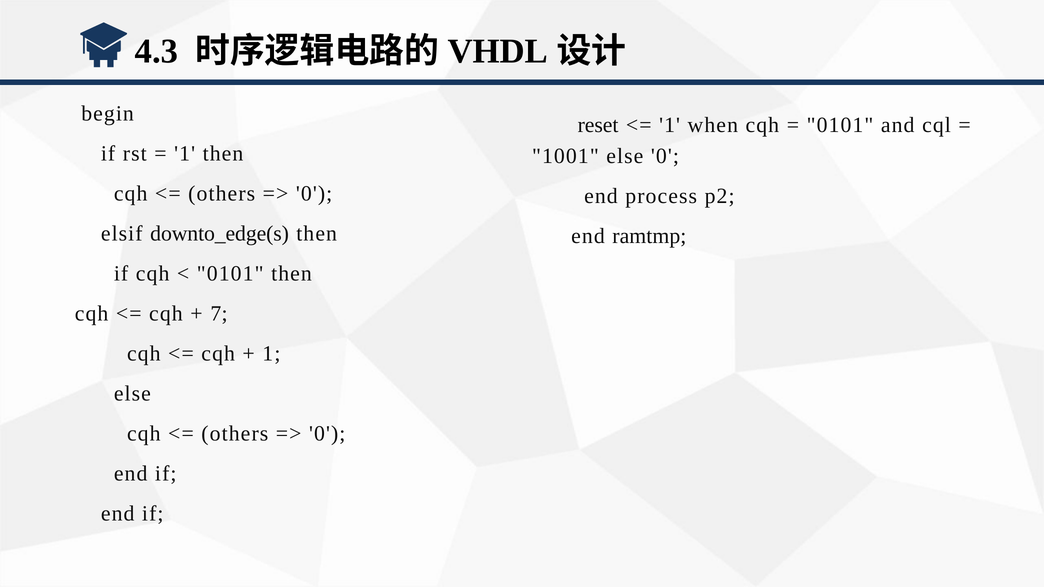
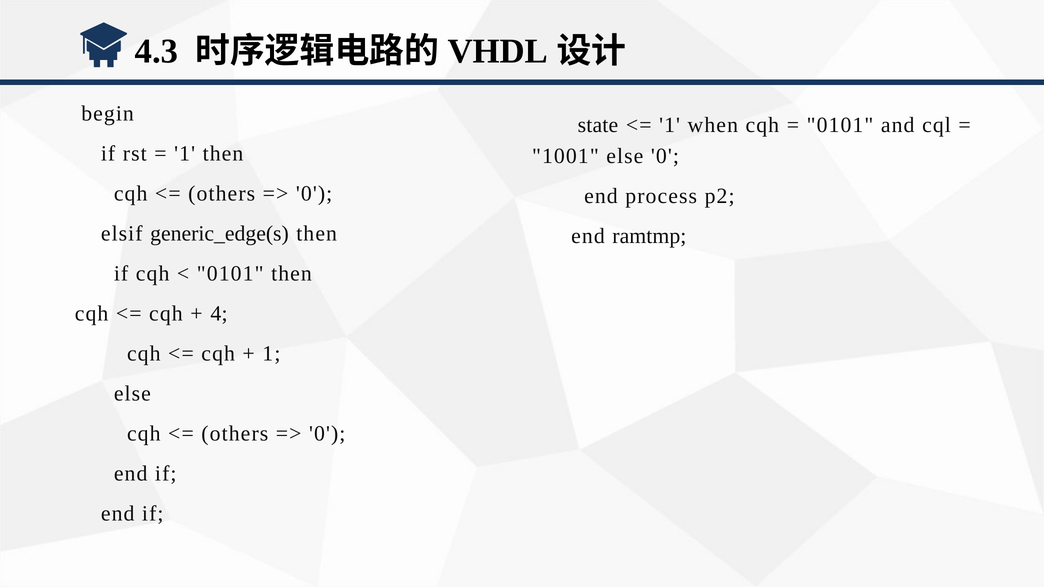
reset: reset -> state (598, 125)
downto_edge(s: downto_edge(s -> generic_edge(s (220, 234)
7: 7 -> 4 (219, 314)
